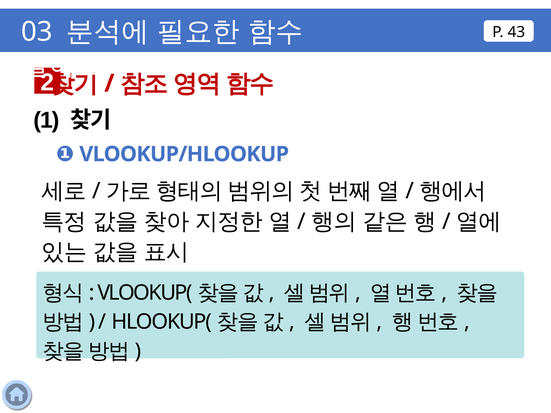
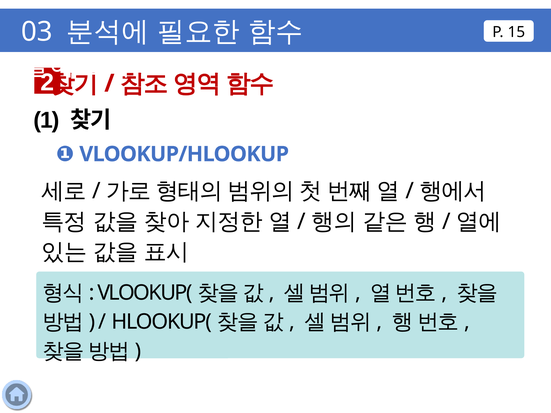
43: 43 -> 15 (516, 32)
